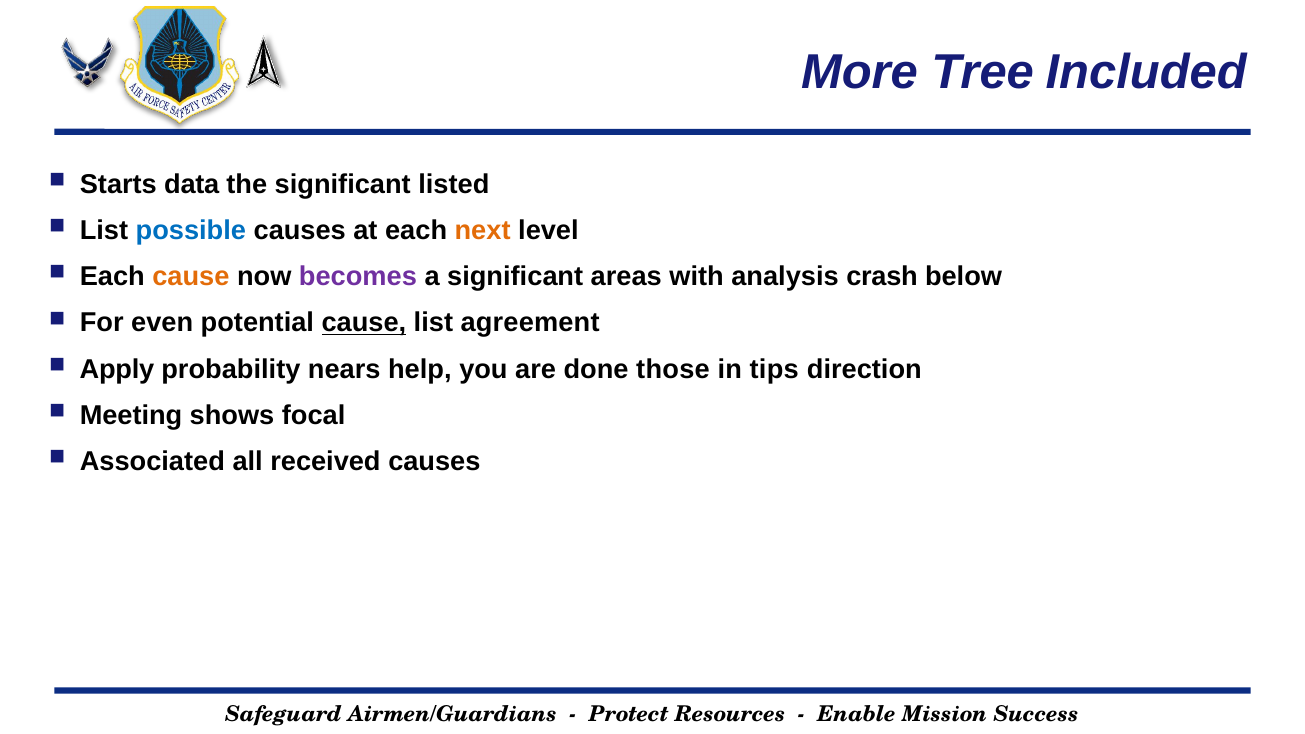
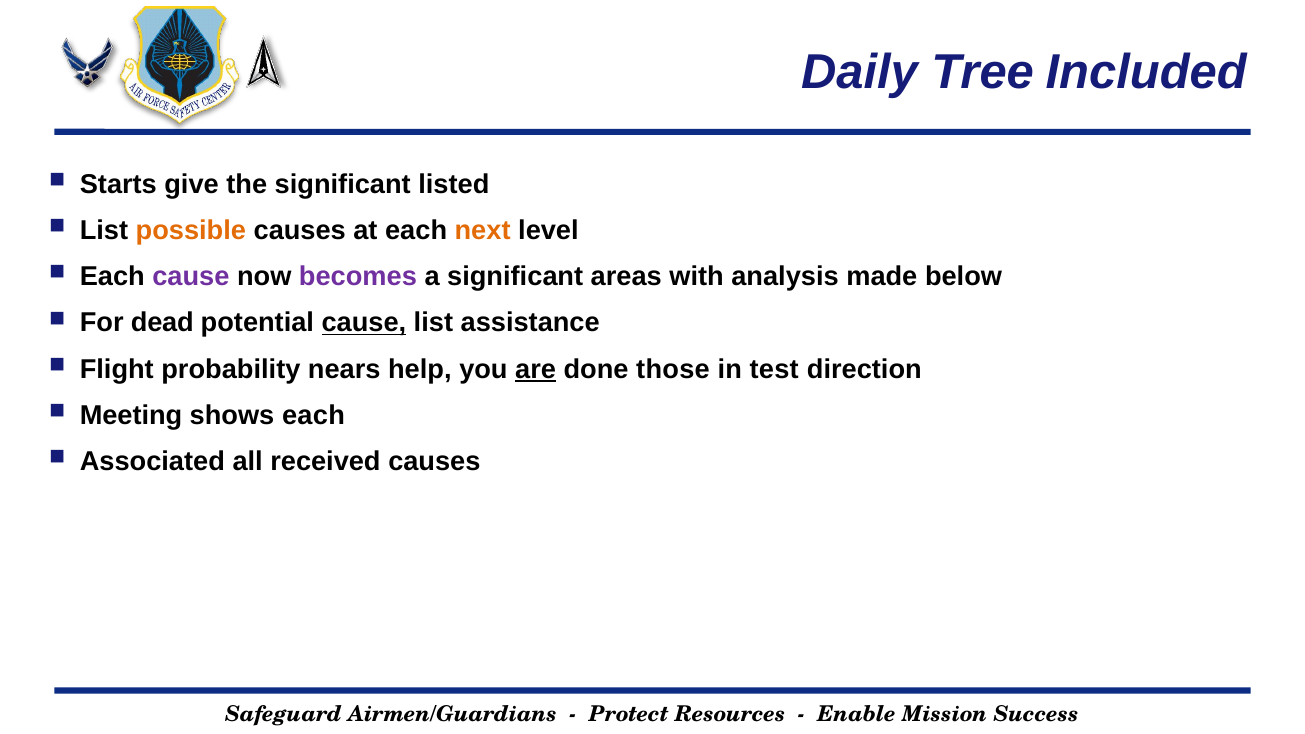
More: More -> Daily (860, 73)
data: data -> give (192, 184)
possible colour: blue -> orange (191, 230)
cause colour: orange -> purple (191, 277)
crash: crash -> made (882, 277)
even: even -> dead (162, 323)
agreement: agreement -> assistance (530, 323)
Apply: Apply -> Flight (117, 369)
are underline: none -> present (536, 369)
tips: tips -> test (774, 369)
shows focal: focal -> each (313, 415)
